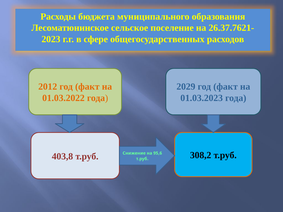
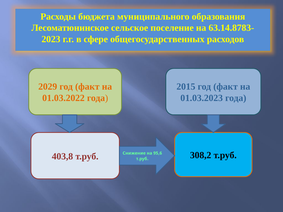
26.37.7621-: 26.37.7621- -> 63.14.8783- (231, 28)
2012: 2012 -> 2029 (48, 87)
2029: 2029 -> 2015 (186, 87)
